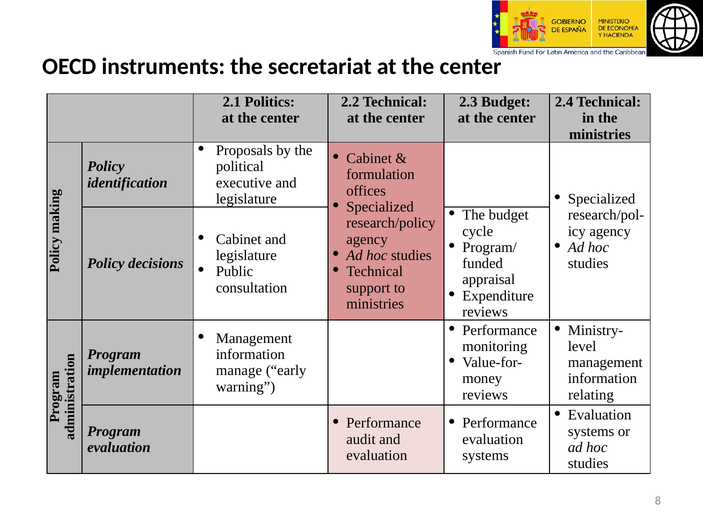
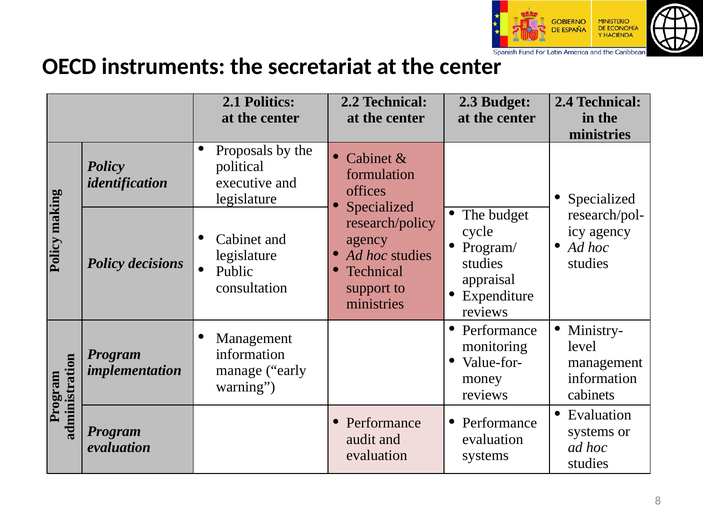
funded: funded -> studies (483, 264)
relating: relating -> cabinets (591, 395)
